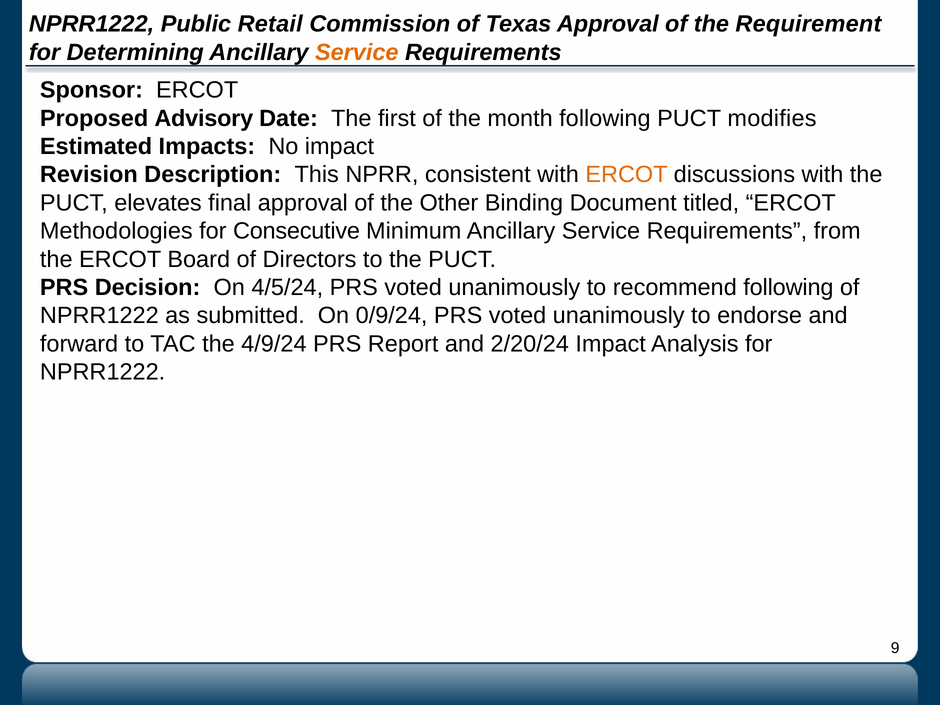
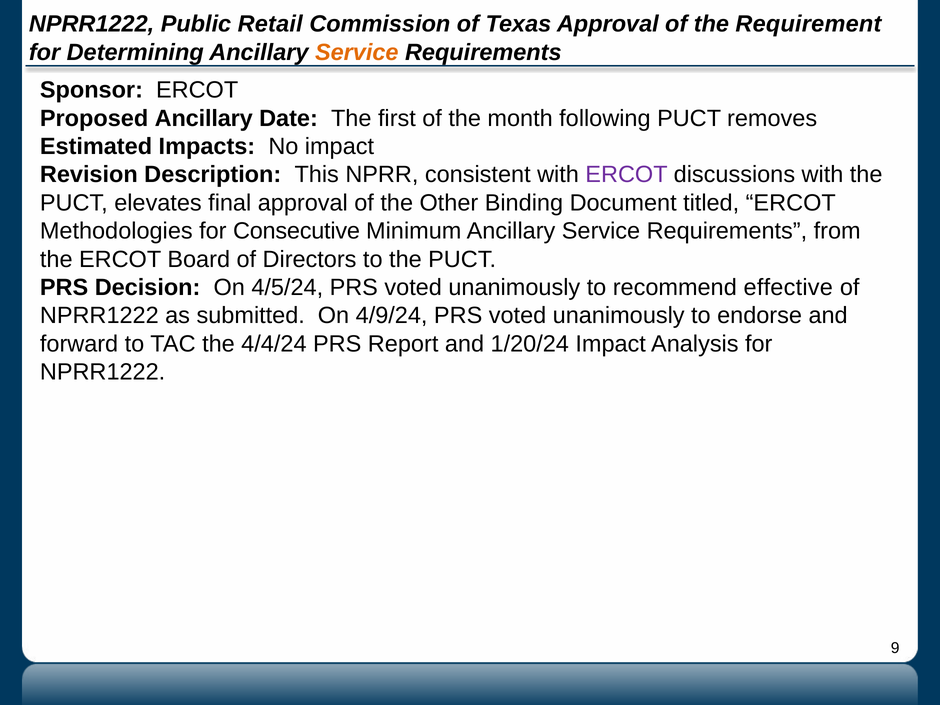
Proposed Advisory: Advisory -> Ancillary (204, 118)
modifies: modifies -> removes (772, 118)
ERCOT colour: orange -> purple (626, 175)
recommend following: following -> effective (788, 287)
0/9/24: 0/9/24 -> 4/9/24 (392, 316)
4/9/24: 4/9/24 -> 4/4/24 (274, 344)
2/20/24: 2/20/24 -> 1/20/24 (530, 344)
